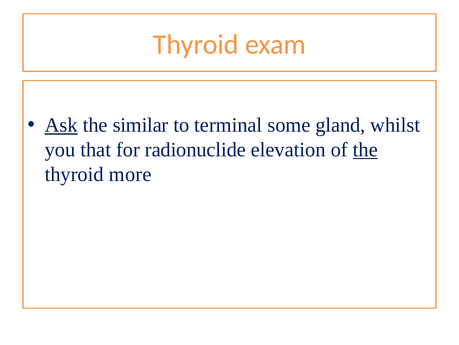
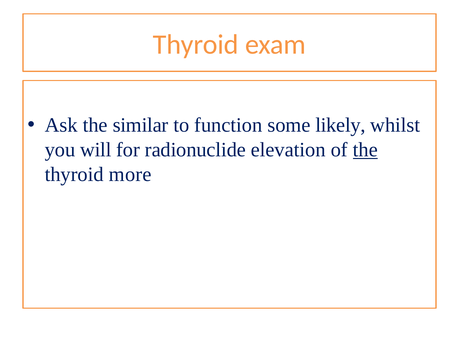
Ask underline: present -> none (61, 125)
terminal: terminal -> function (228, 125)
gland: gland -> likely (340, 125)
that: that -> will (96, 149)
